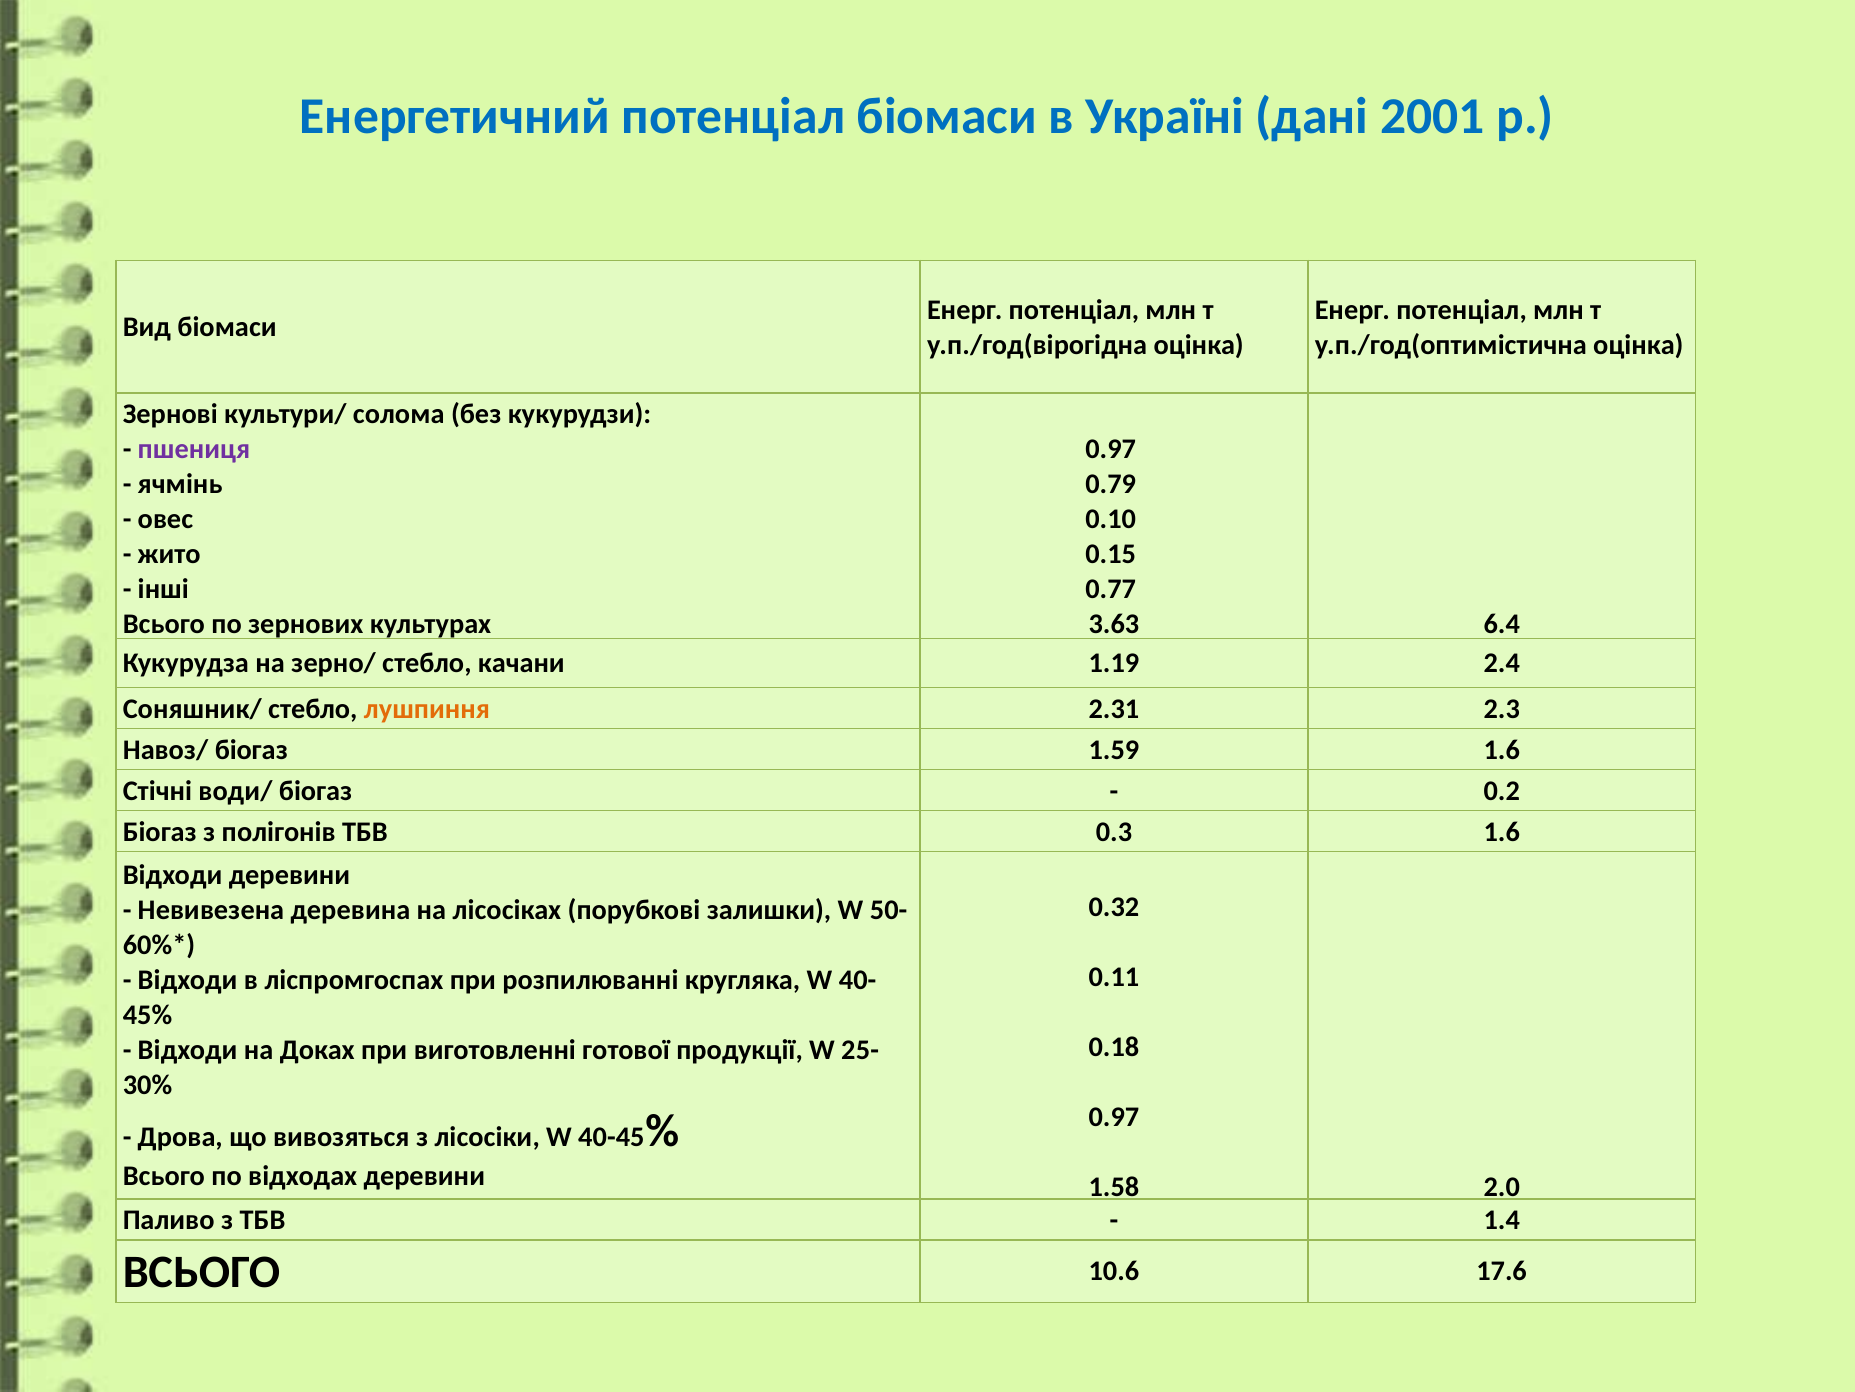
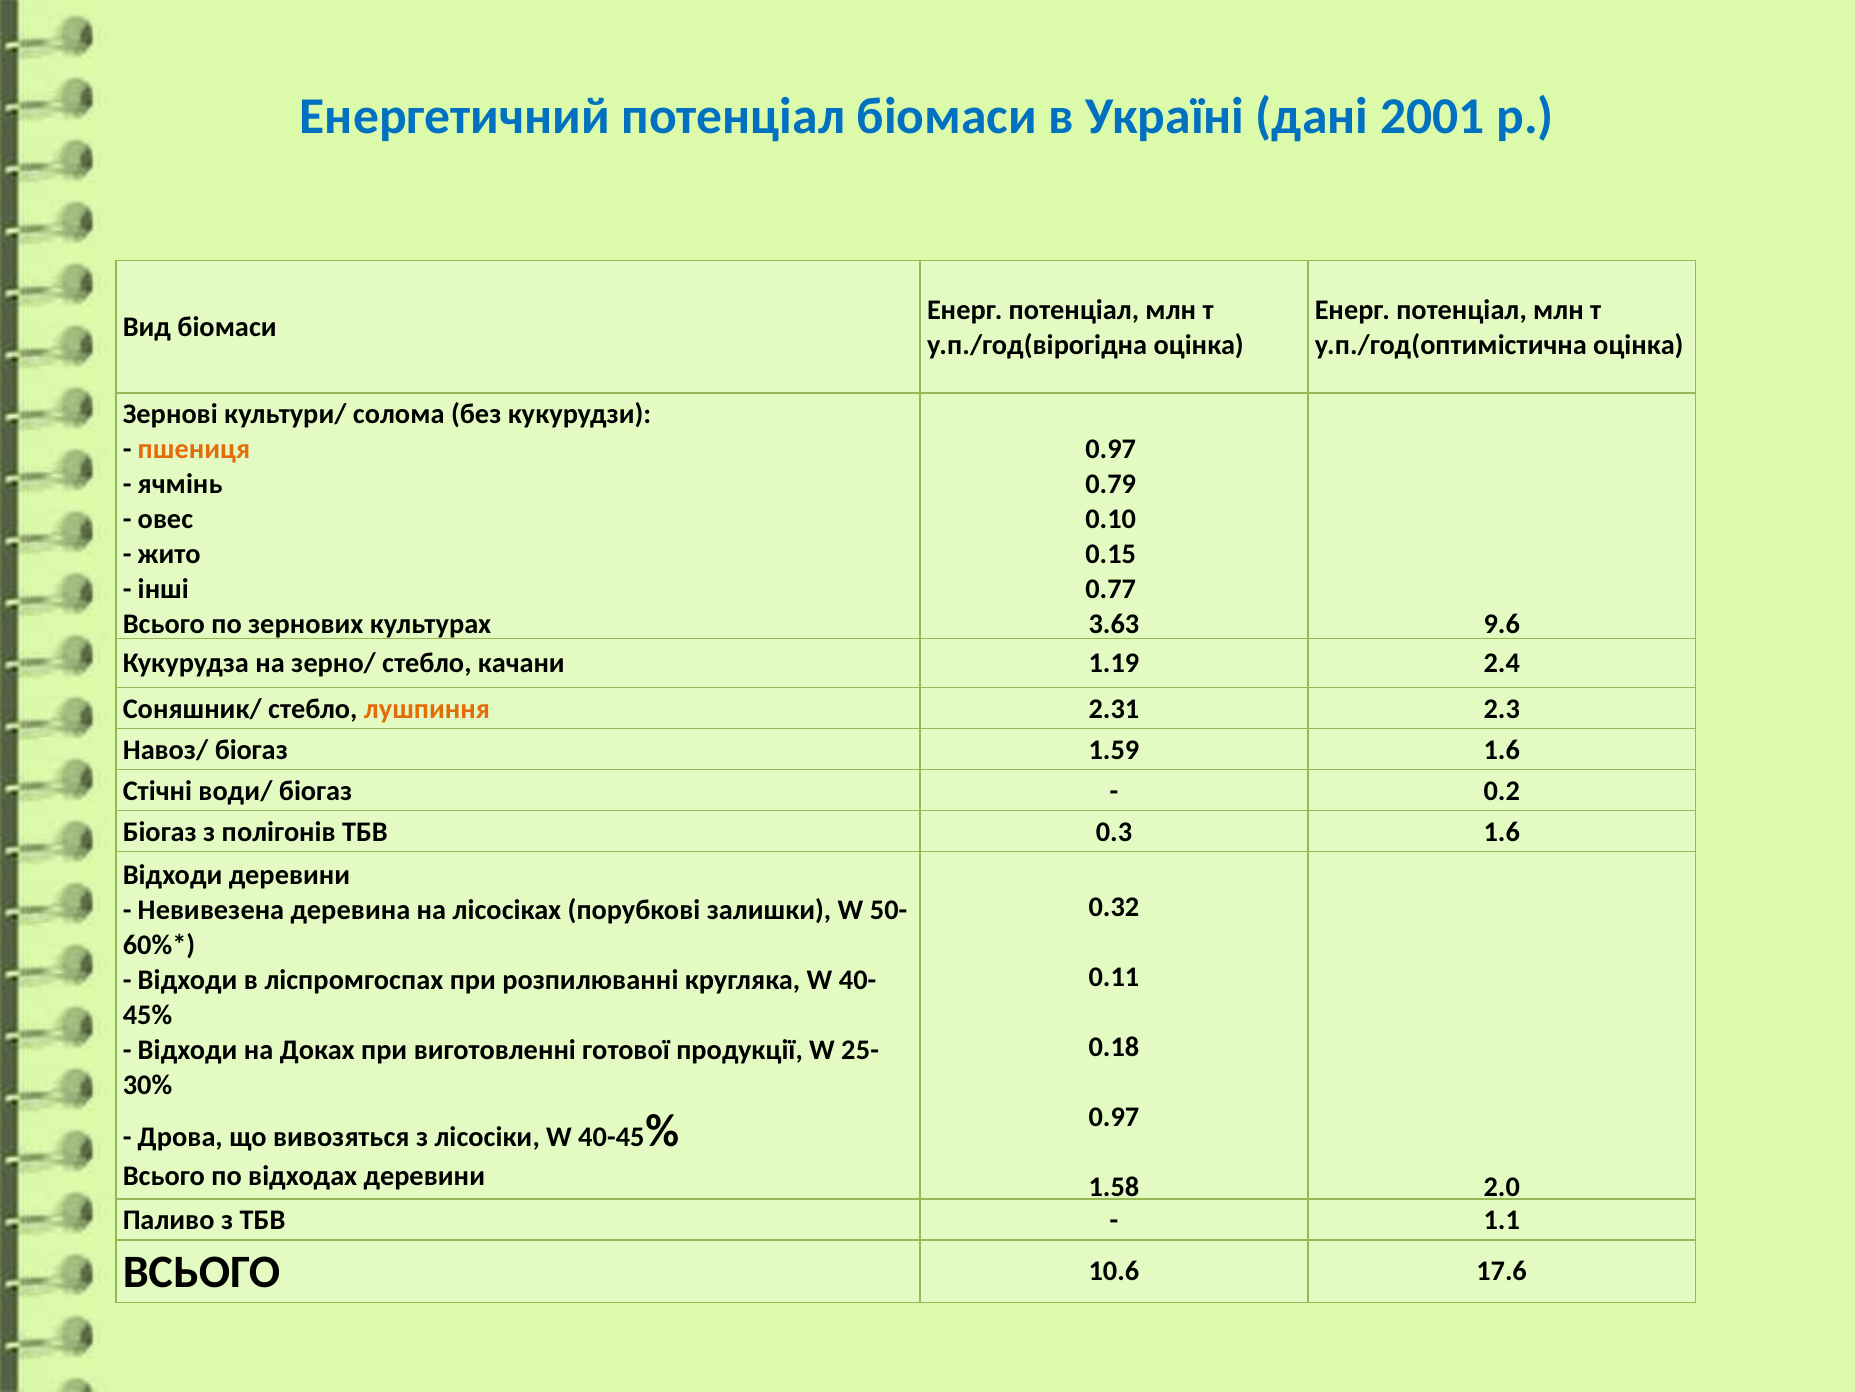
пшениця colour: purple -> orange (194, 449)
6.4: 6.4 -> 9.6 (1502, 624)
1.4: 1.4 -> 1.1 (1502, 1219)
